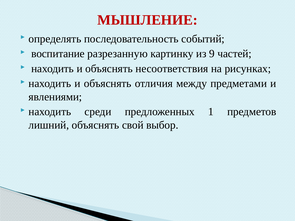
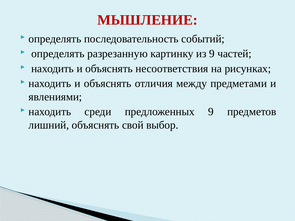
воспитание: воспитание -> определять (58, 54)
предложенных 1: 1 -> 9 (211, 112)
